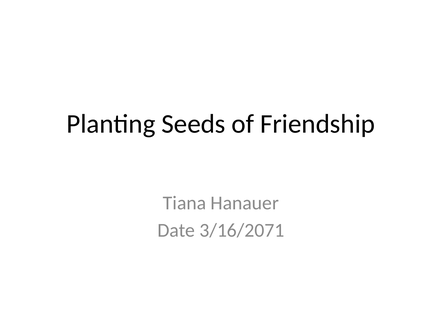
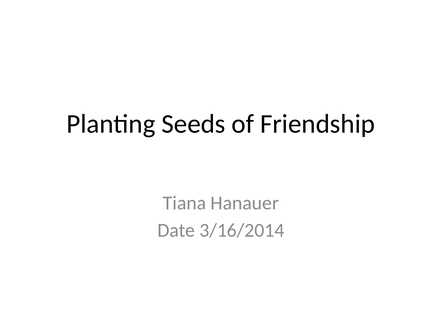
3/16/2071: 3/16/2071 -> 3/16/2014 (242, 231)
